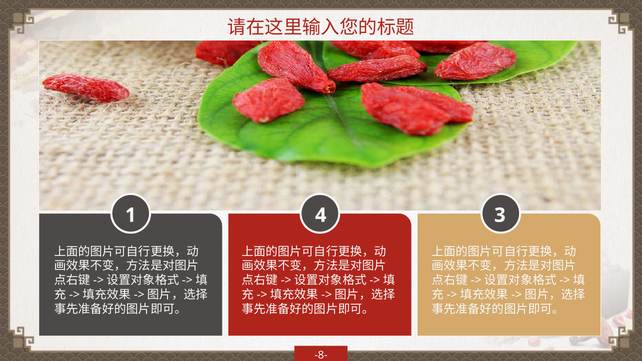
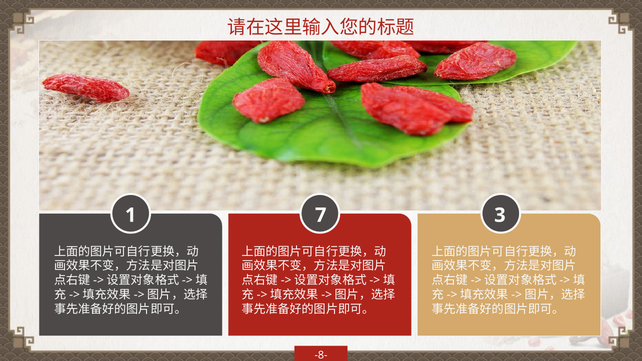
4: 4 -> 7 (321, 215)
